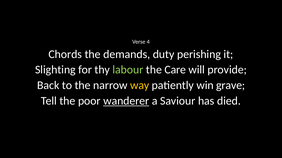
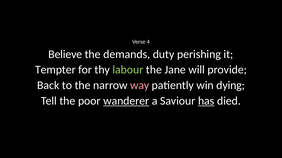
Chords: Chords -> Believe (65, 54)
Slighting: Slighting -> Tempter (55, 70)
Care: Care -> Jane (175, 70)
way colour: yellow -> pink (140, 86)
grave: grave -> dying (231, 86)
has underline: none -> present (206, 101)
